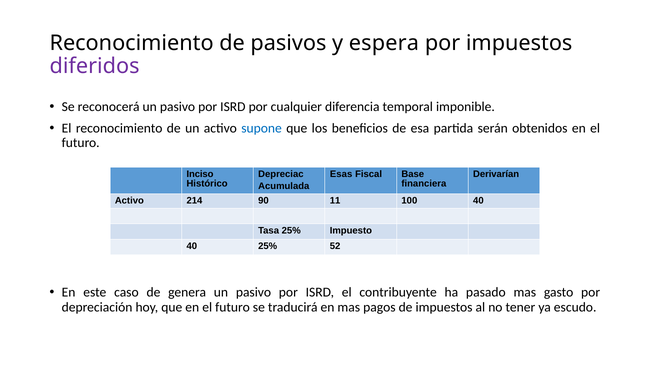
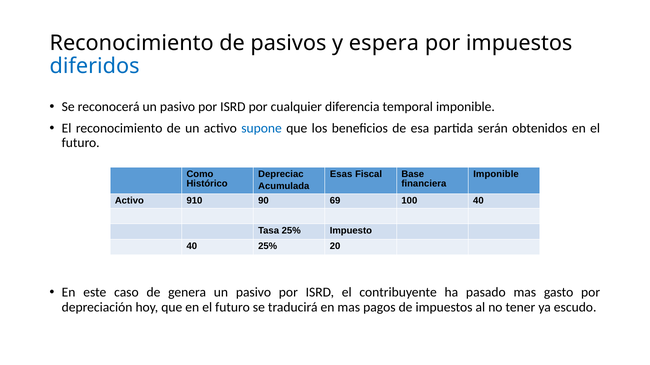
diferidos colour: purple -> blue (95, 66)
Inciso: Inciso -> Como (200, 174)
Derivarían: Derivarían -> Imponible (496, 174)
214: 214 -> 910 (194, 201)
11: 11 -> 69 (335, 201)
52: 52 -> 20 (335, 246)
